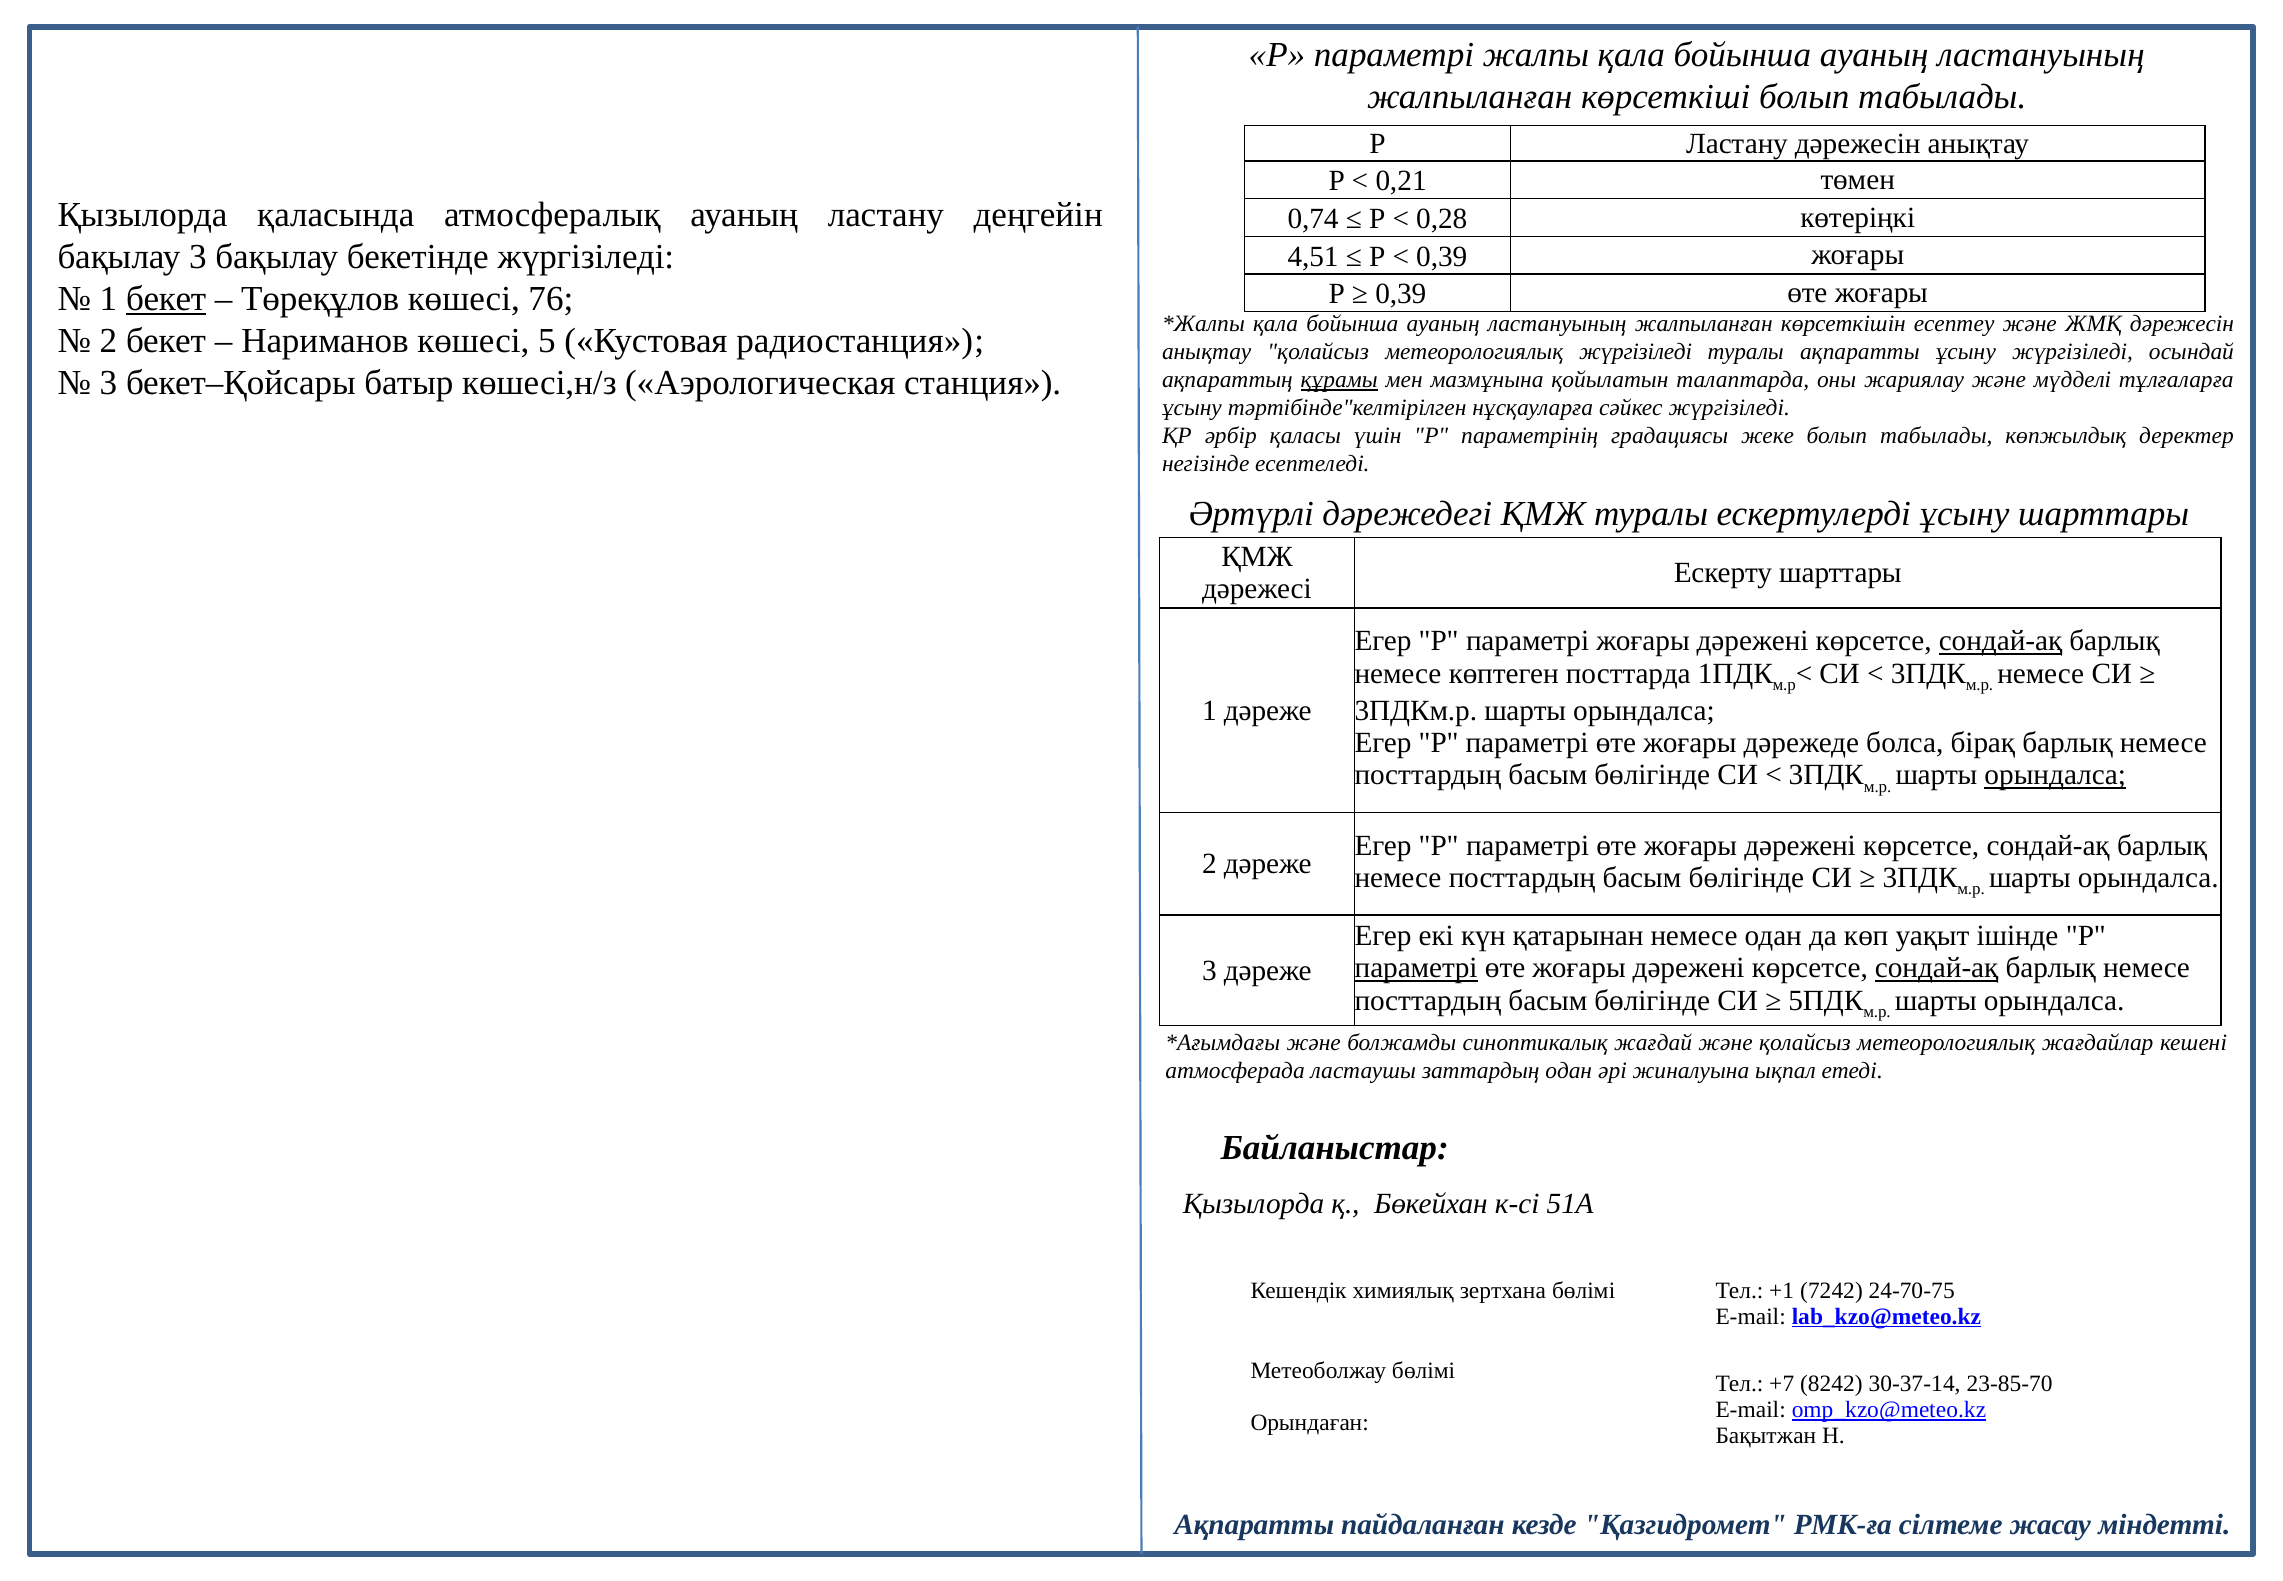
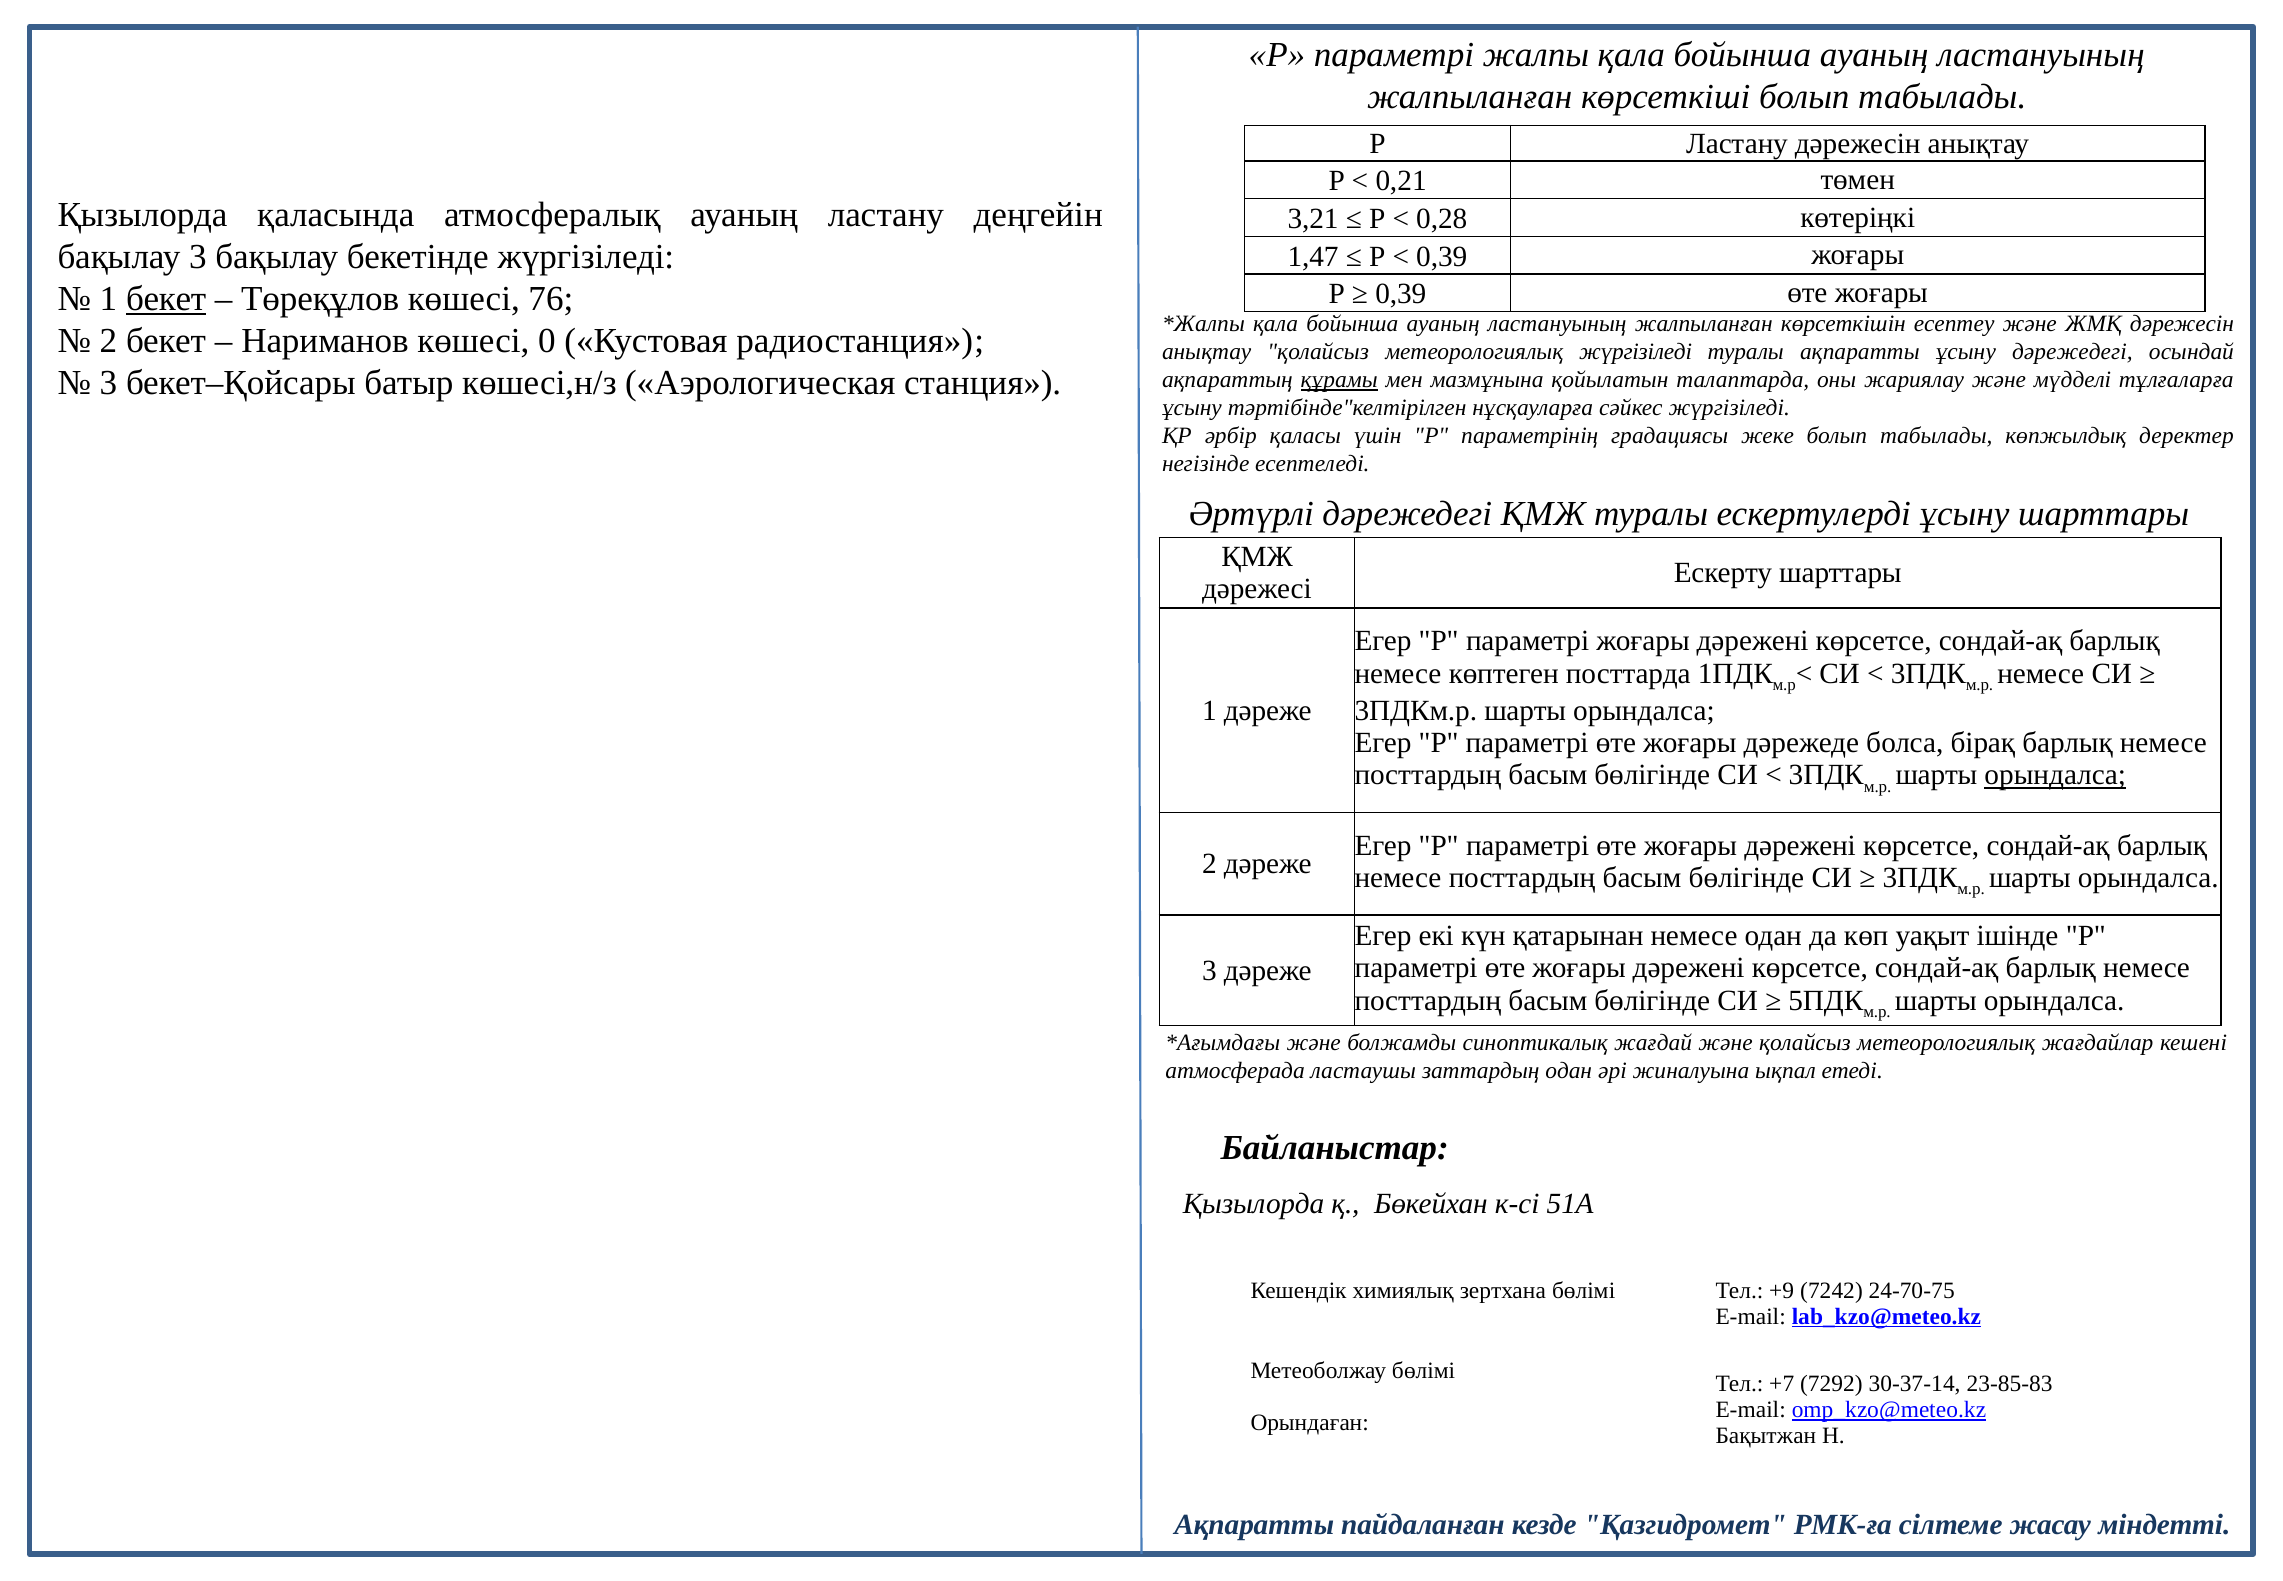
0,74: 0,74 -> 3,21 (1313, 219)
4,51: 4,51 -> 1,47 (1313, 256)
5: 5 -> 0 (547, 341)
ұсыну жүргізіледі: жүргізіледі -> дәрежедегі (2072, 352)
сондай-ақ underline: present -> none (2001, 641)
параметрі underline: present -> none (1416, 968)
сондай-ақ underline: present -> none (1937, 968)
+1: +1 -> +9 (1782, 1290)
8242: 8242 -> 7292 (1831, 1383)
23-85-70: 23-85-70 -> 23-85-83 (2010, 1383)
